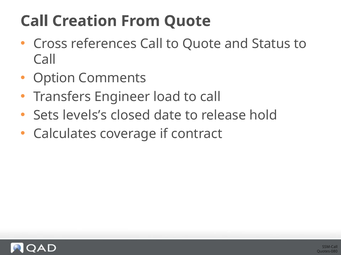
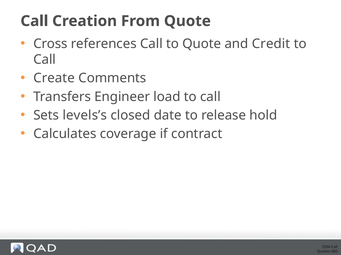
Status: Status -> Credit (271, 44)
Option: Option -> Create (54, 78)
